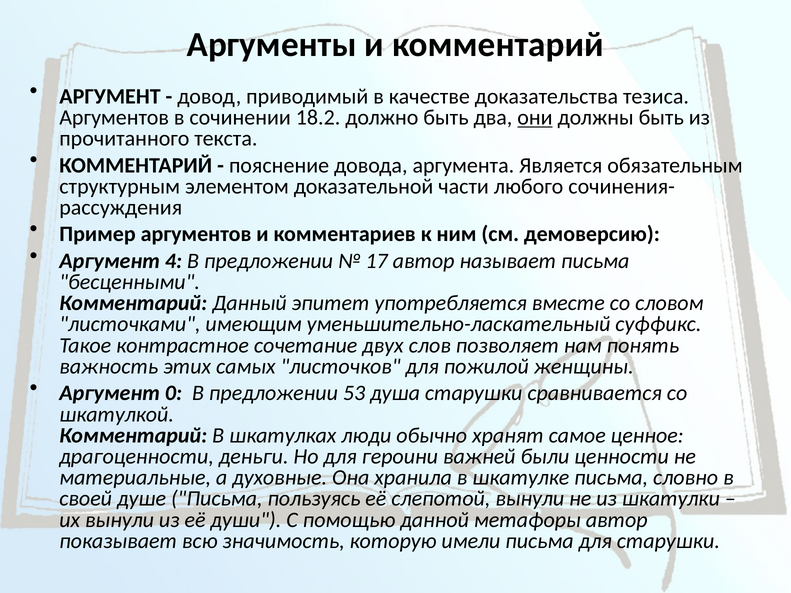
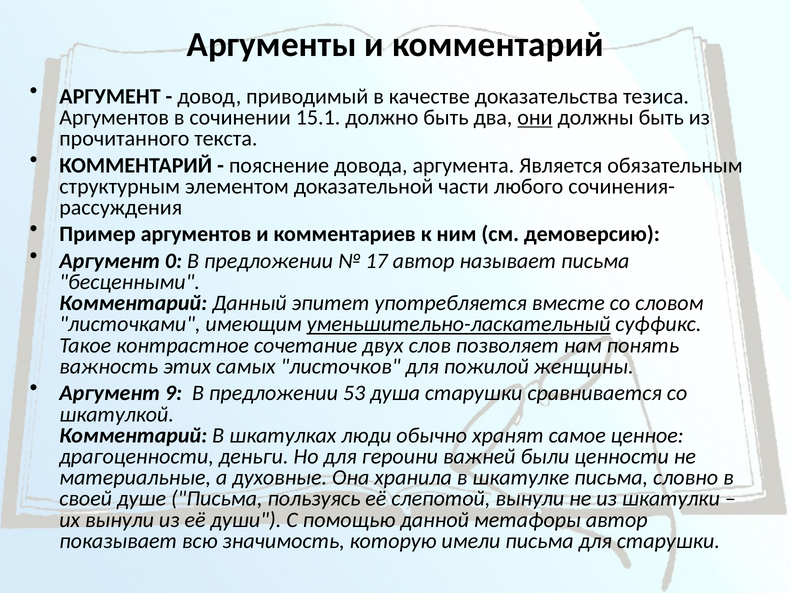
18.2: 18.2 -> 15.1 (318, 118)
4: 4 -> 0 (174, 261)
уменьшительно-ласкательный underline: none -> present (459, 324)
0: 0 -> 9 (174, 393)
